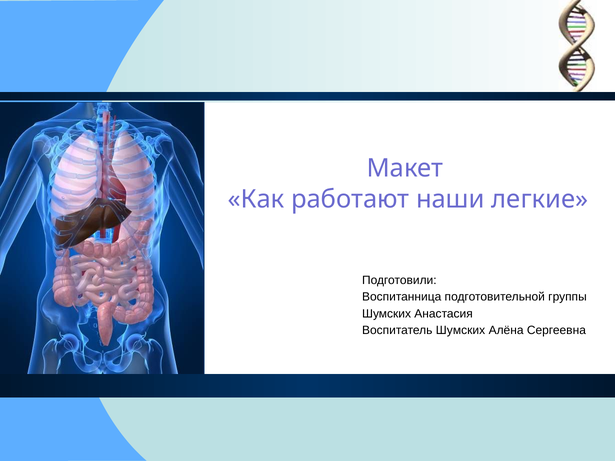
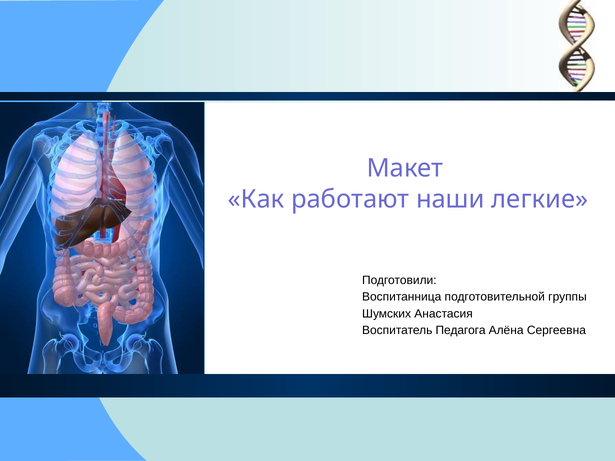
Воспитатель Шумских: Шумских -> Педагога (461, 331)
